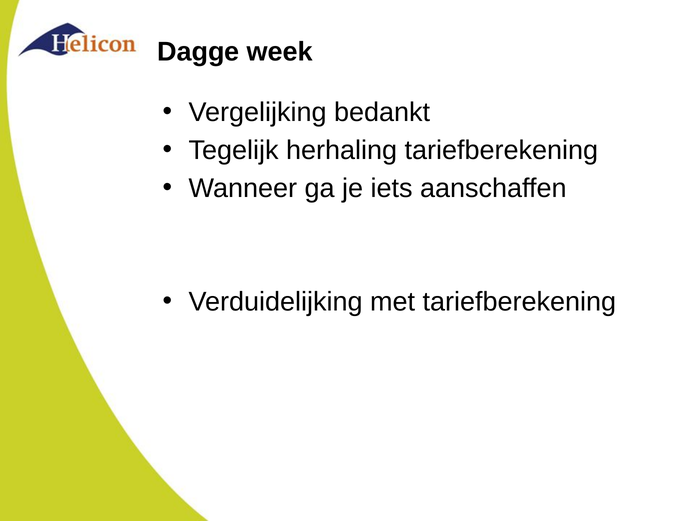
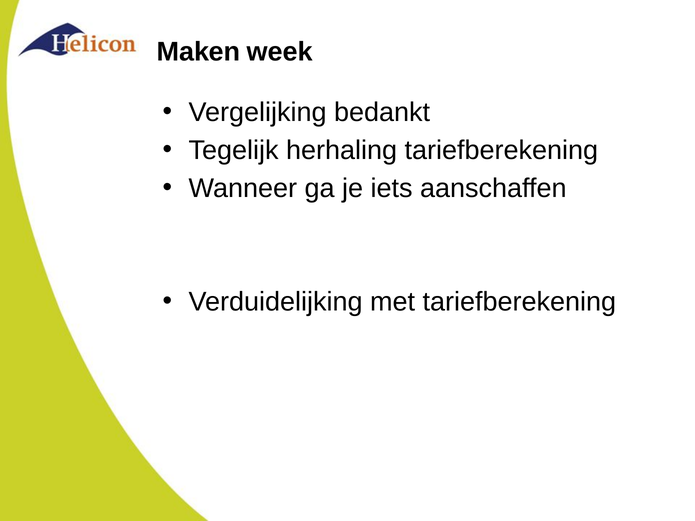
Dagge: Dagge -> Maken (199, 52)
